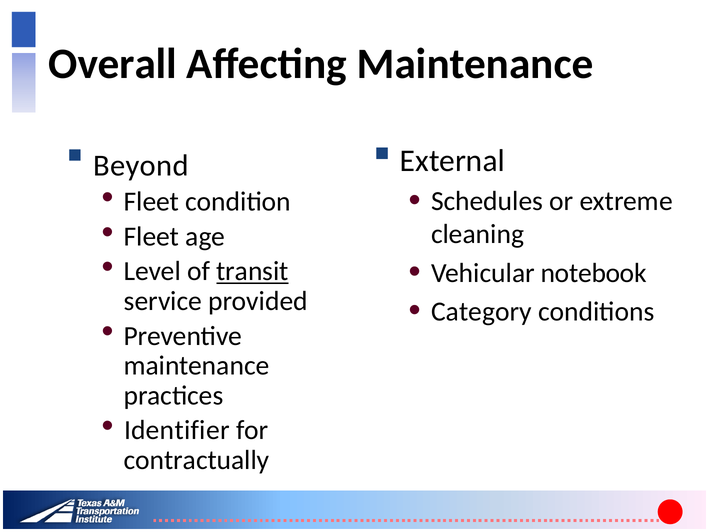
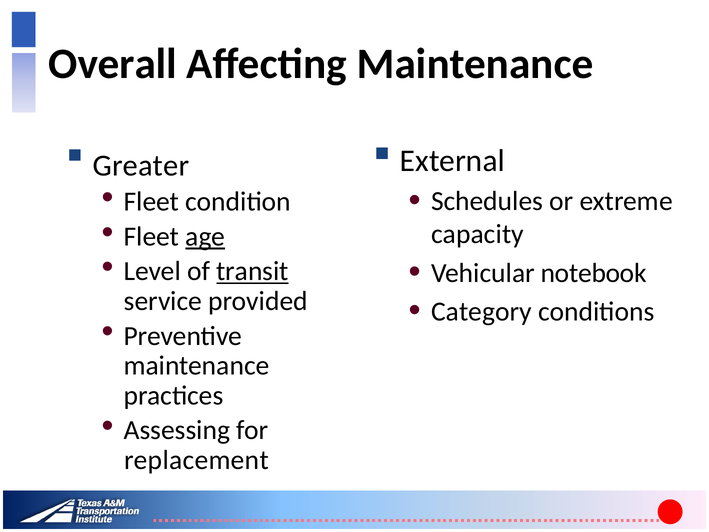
Beyond: Beyond -> Greater (141, 166)
age underline: none -> present (205, 237)
cleaning: cleaning -> capacity (477, 234)
Identifier: Identifier -> Assessing (177, 430)
contractually: contractually -> replacement (196, 460)
